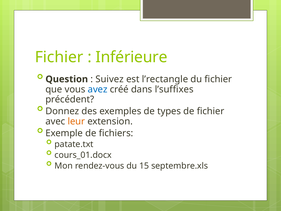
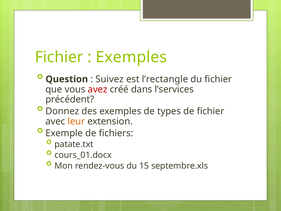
Inférieure: Inférieure -> Exemples (131, 57)
avez colour: blue -> red (98, 89)
l’suffixes: l’suffixes -> l’services (174, 89)
